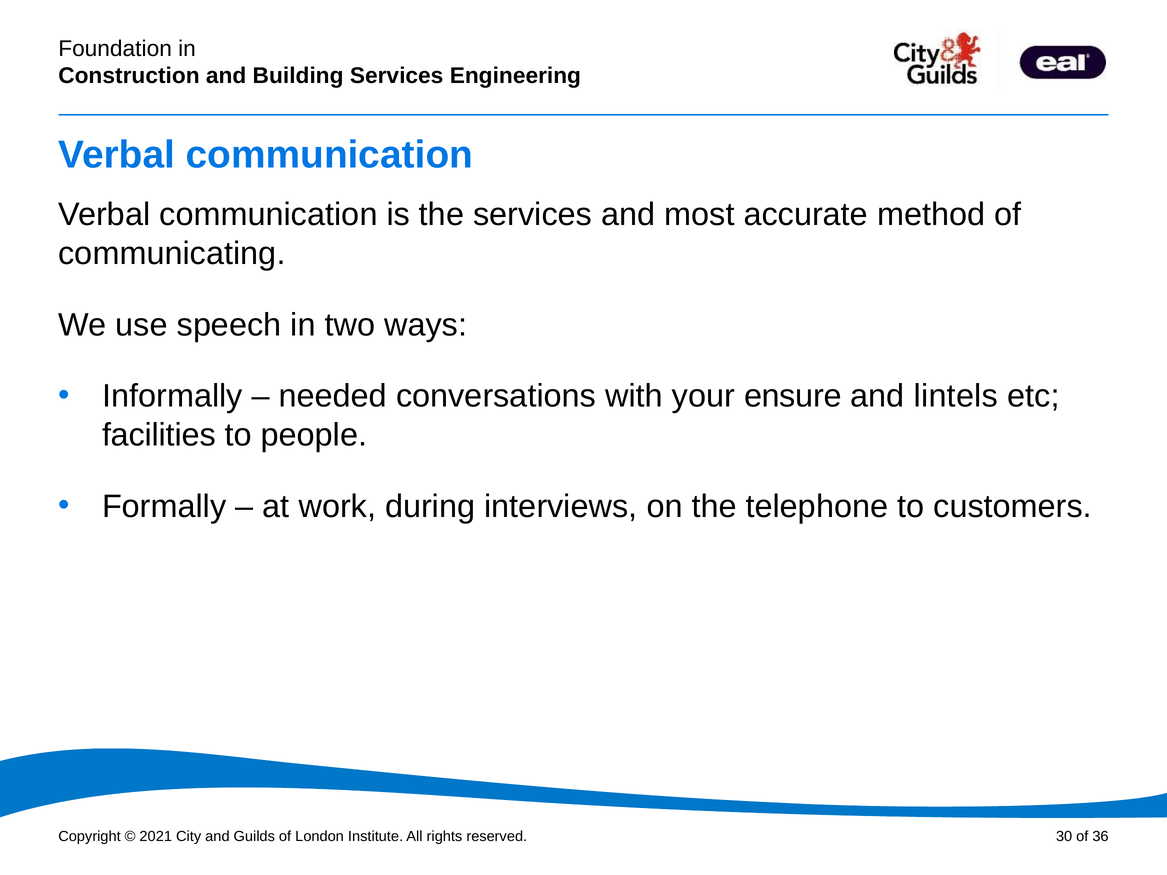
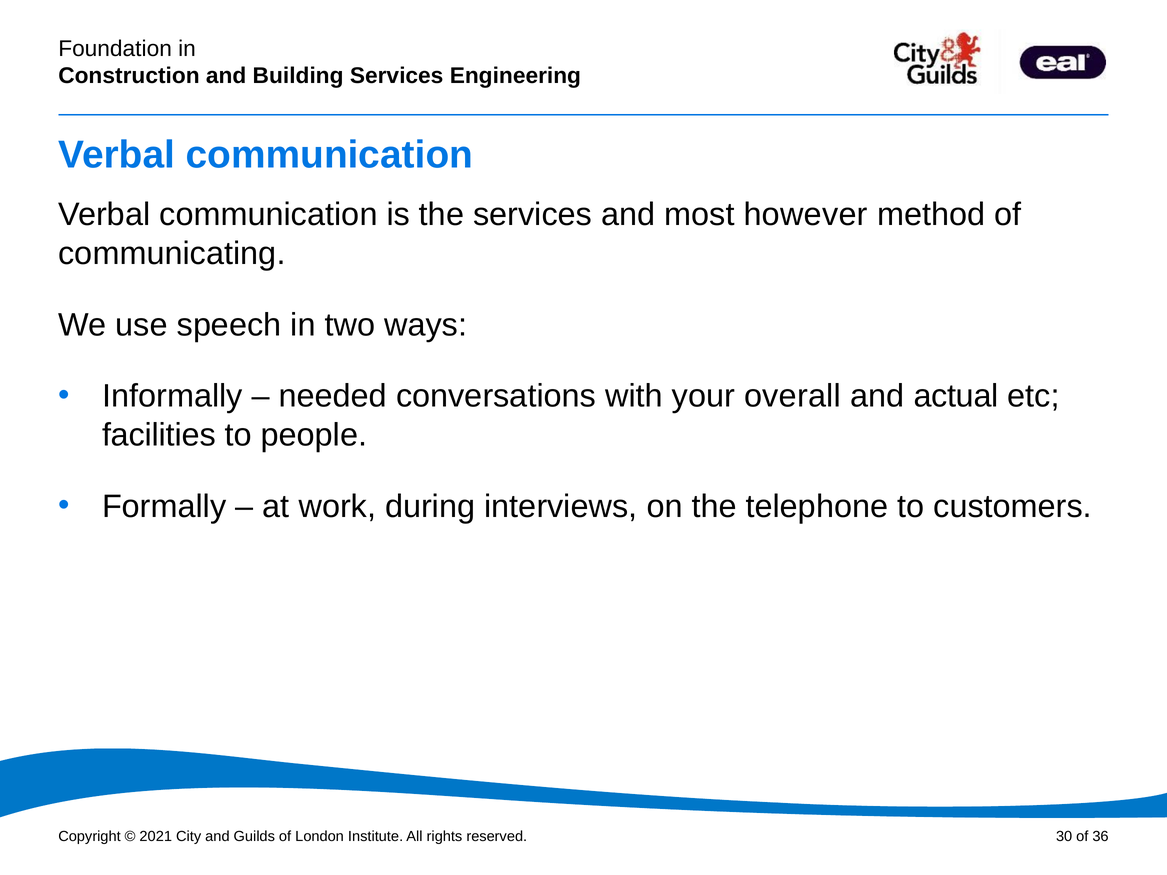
accurate: accurate -> however (806, 215)
ensure: ensure -> overall (793, 396)
lintels: lintels -> actual (956, 396)
